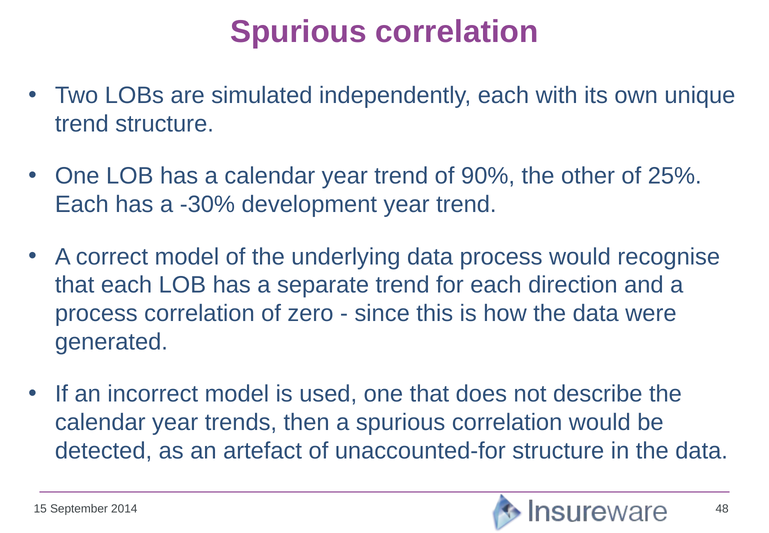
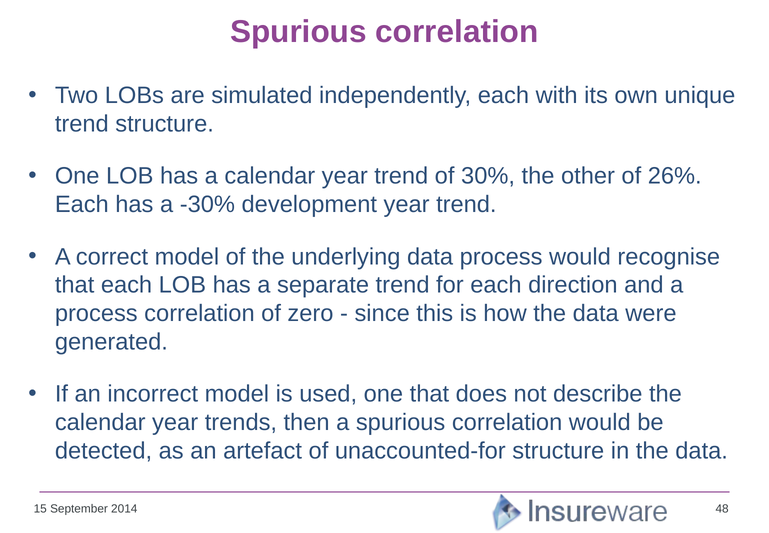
90%: 90% -> 30% (488, 176)
25%: 25% -> 26% (675, 176)
